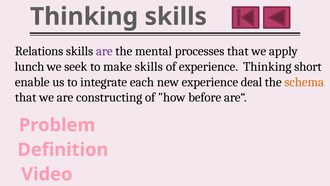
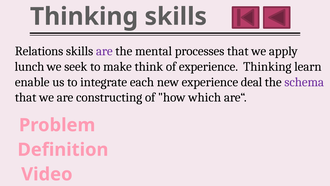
make skills: skills -> think (149, 66)
short: short -> learn (308, 66)
schema colour: orange -> purple (304, 82)
before: before -> which (205, 97)
